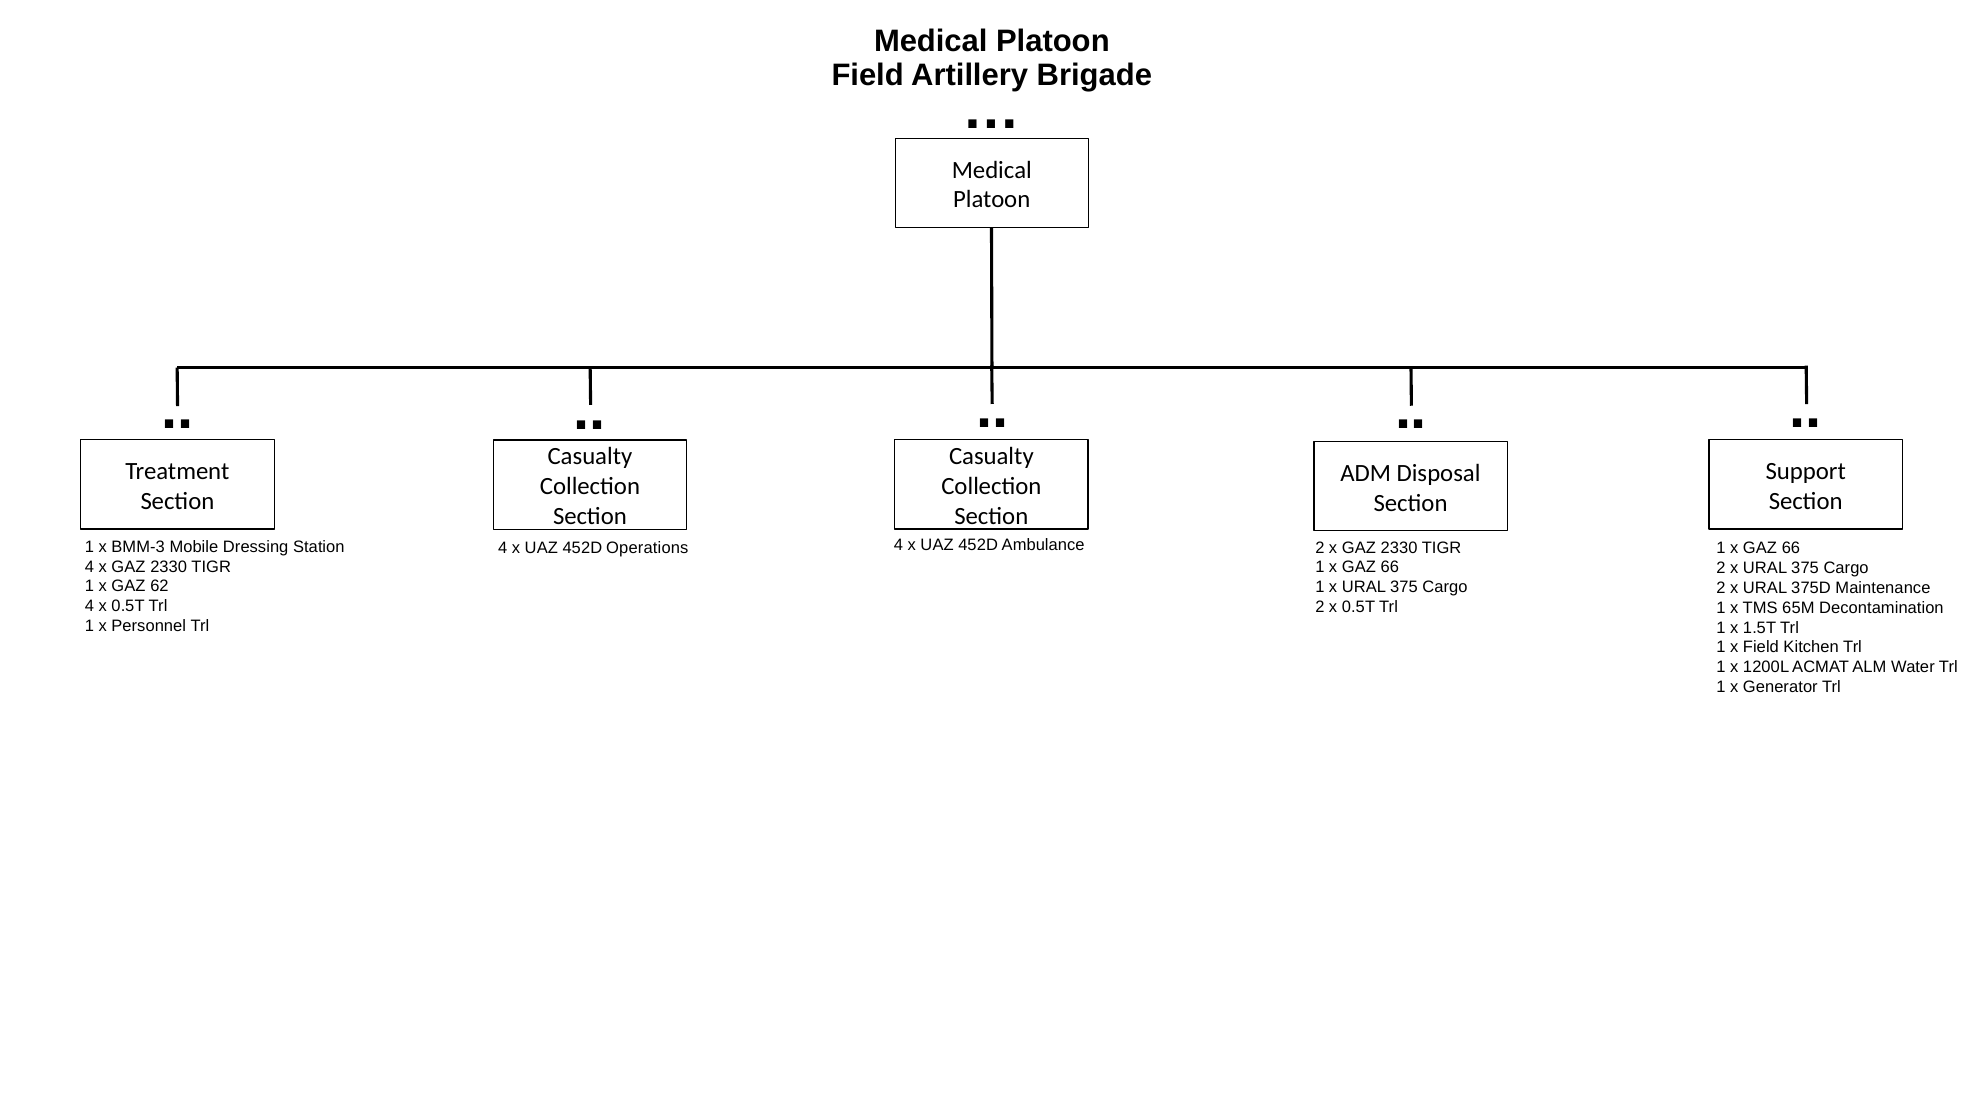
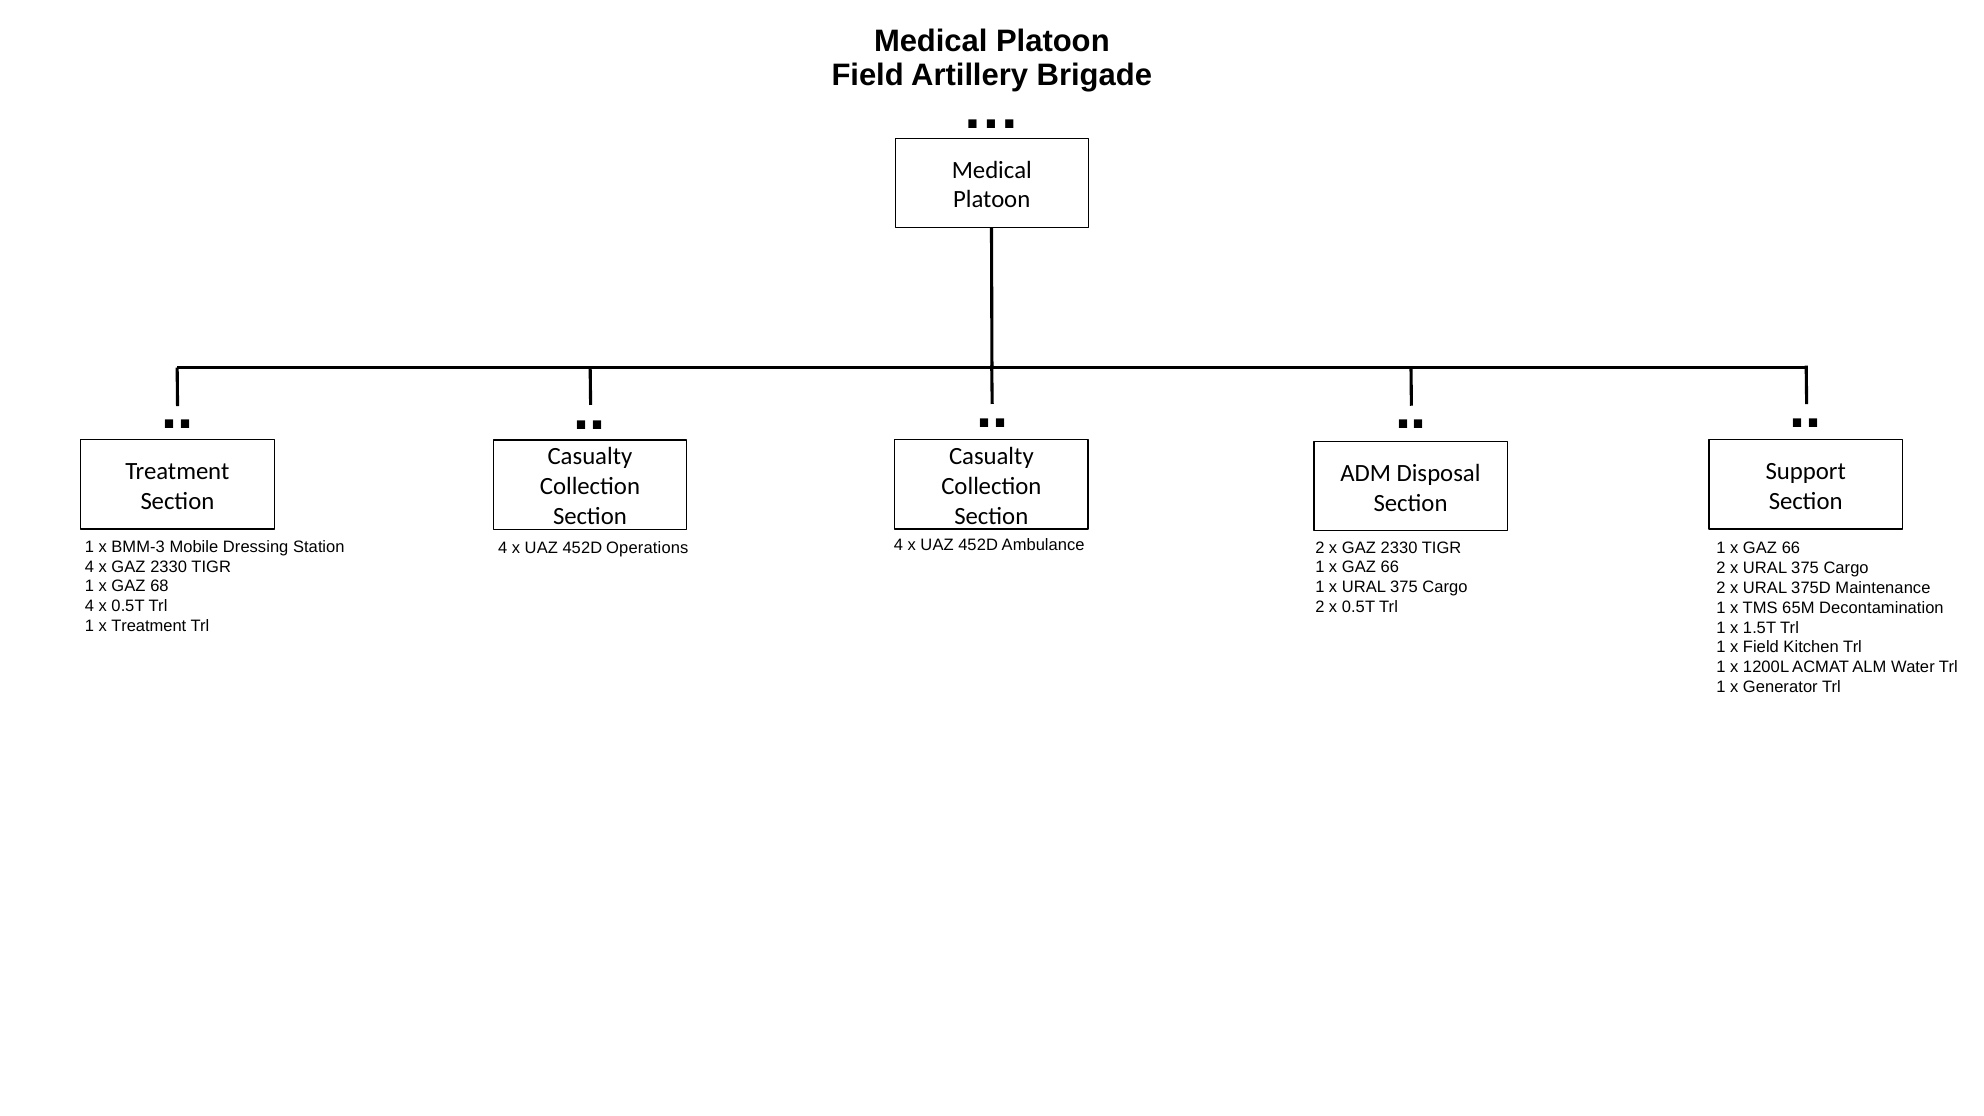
62: 62 -> 68 (159, 587)
x Personnel: Personnel -> Treatment (149, 626)
